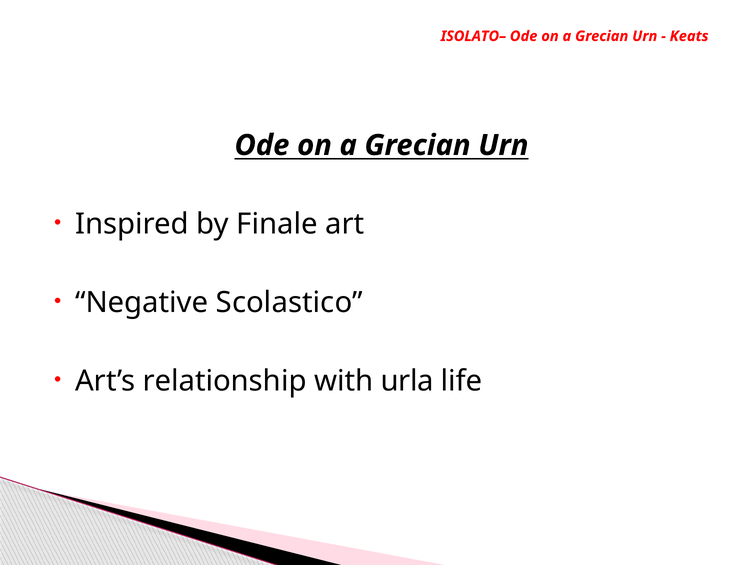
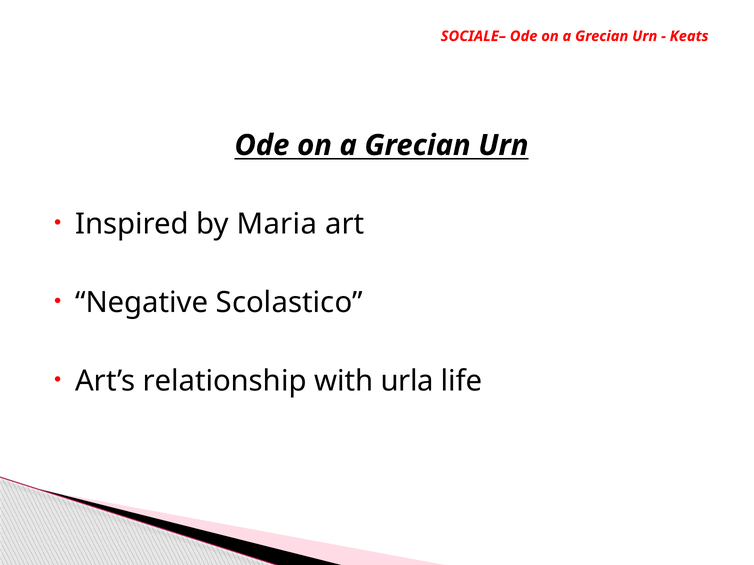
ISOLATO–: ISOLATO– -> SOCIALE– (473, 36)
Finale: Finale -> Maria (277, 224)
